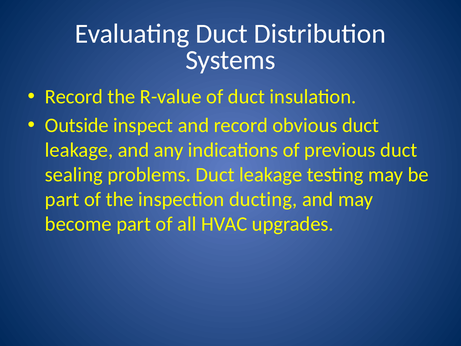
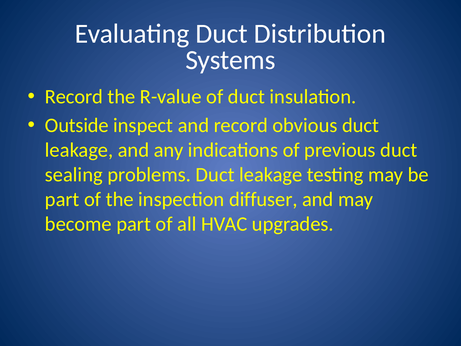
ducting: ducting -> diffuser (263, 199)
